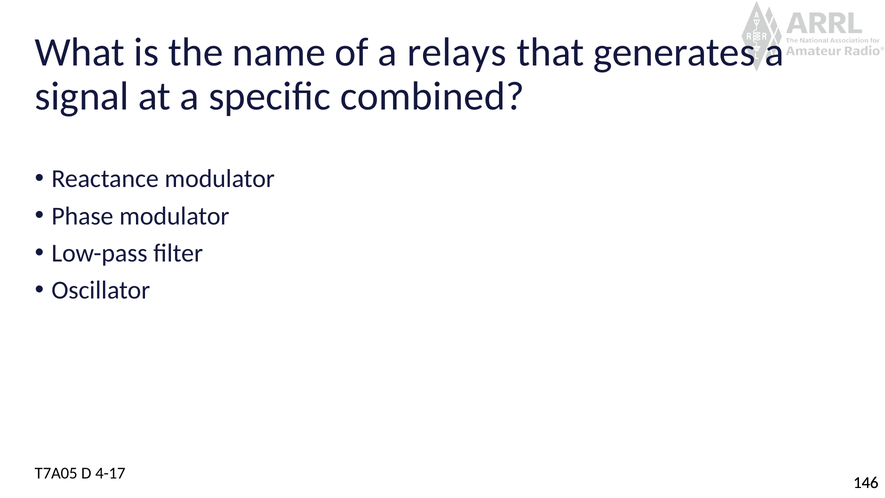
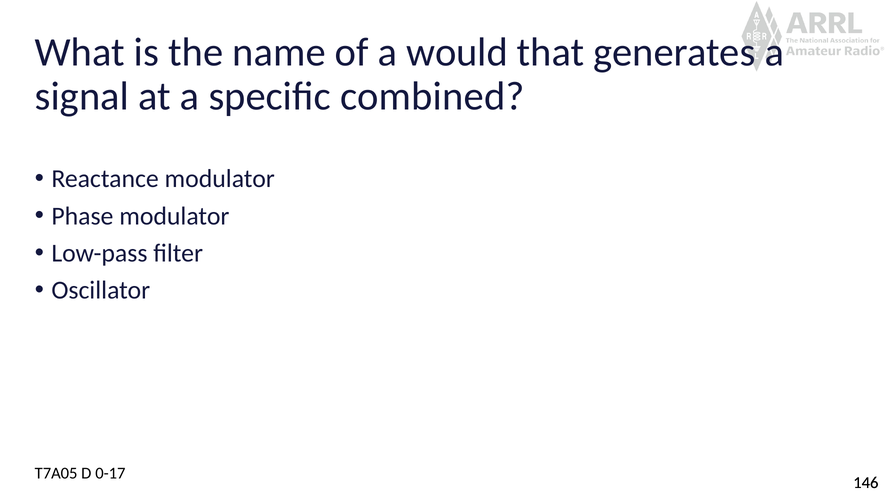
relays: relays -> would (457, 52)
4-17: 4-17 -> 0-17 (110, 473)
